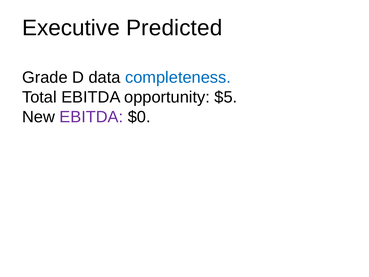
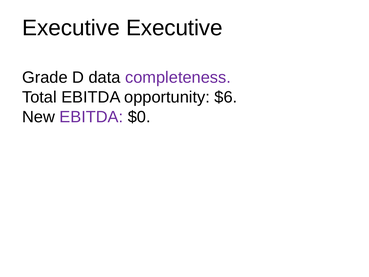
Executive Predicted: Predicted -> Executive (174, 28)
completeness colour: blue -> purple (178, 77)
$5: $5 -> $6 (226, 97)
